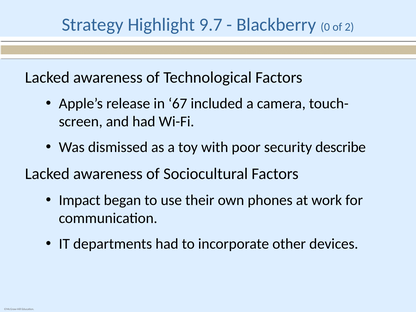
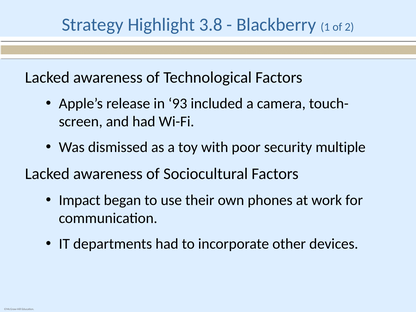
9.7: 9.7 -> 3.8 (211, 25)
0: 0 -> 1 (325, 27)
67: 67 -> 93 (178, 104)
describe: describe -> multiple (341, 147)
